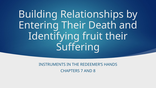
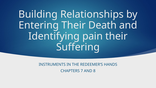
fruit: fruit -> pain (93, 36)
